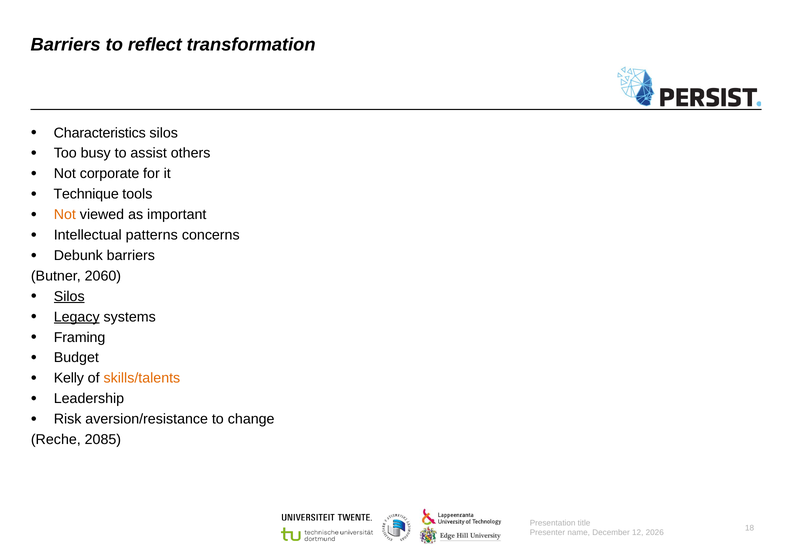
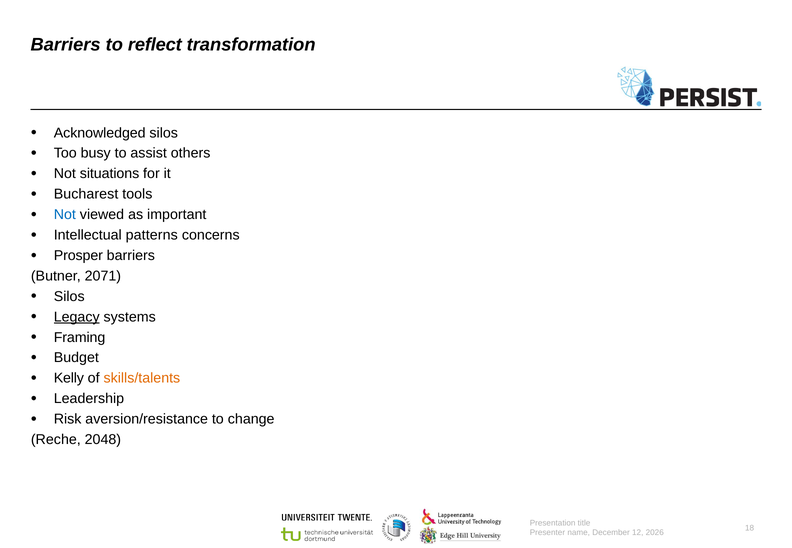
Characteristics: Characteristics -> Acknowledged (100, 133)
corporate: corporate -> situations (110, 174)
Technique: Technique -> Bucharest (86, 194)
Not colour: orange -> blue (65, 215)
Debunk: Debunk -> Prosper (78, 256)
2060: 2060 -> 2071 (103, 276)
Silos underline: present -> none (69, 297)
2085: 2085 -> 2048 (103, 440)
